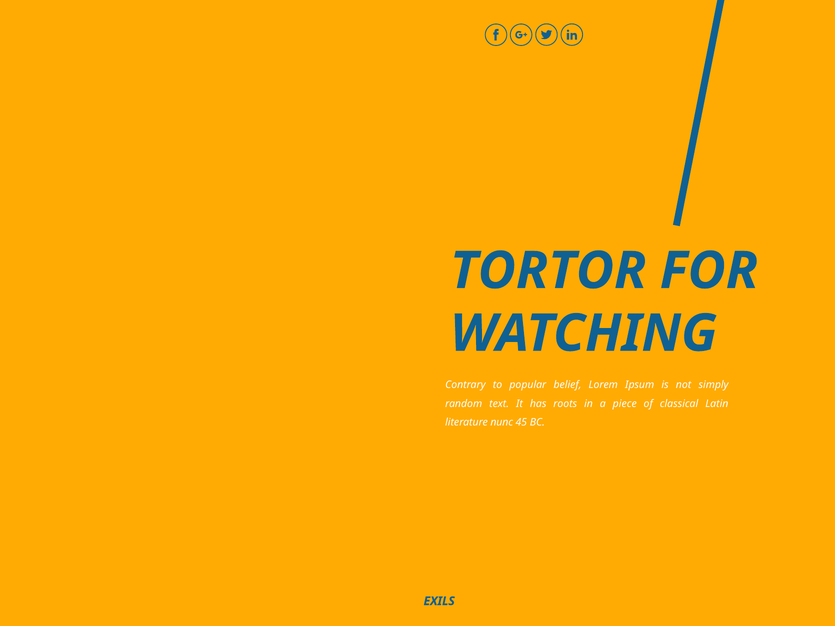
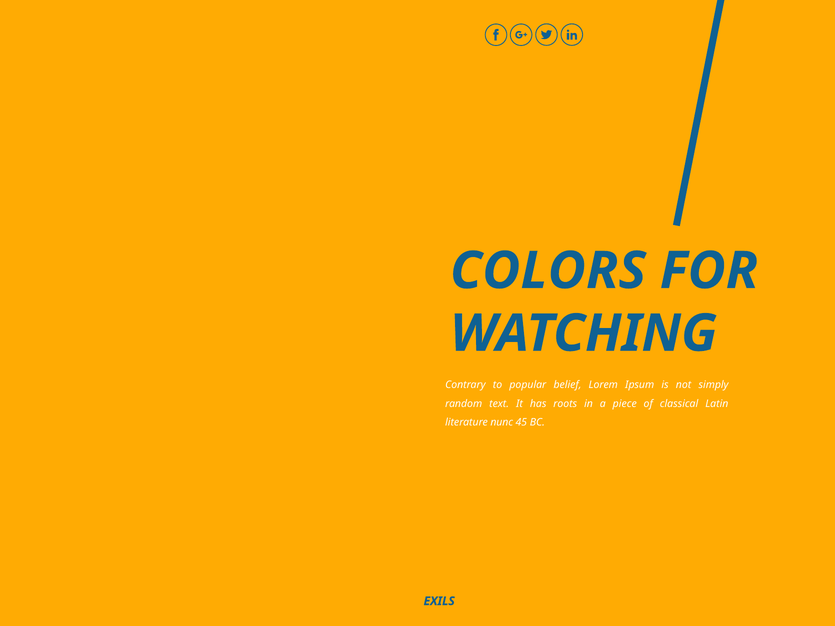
TORTOR: TORTOR -> COLORS (548, 271)
